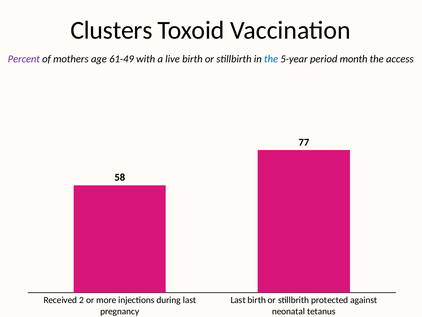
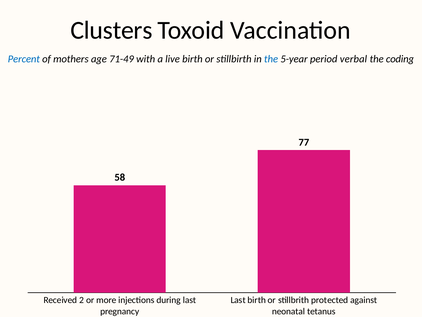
Percent colour: purple -> blue (24, 59)
61-49: 61-49 -> 71-49 (122, 59)
month: month -> verbal (353, 59)
access: access -> coding (400, 59)
